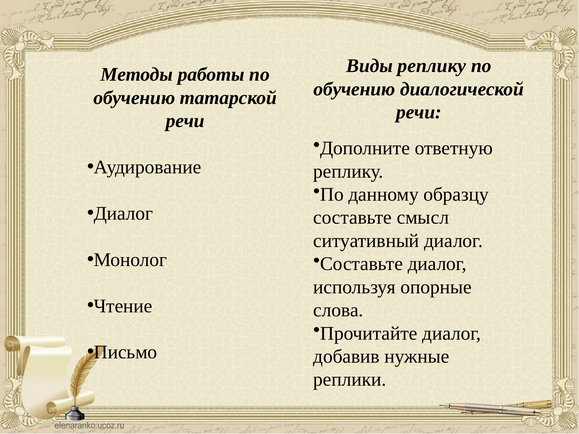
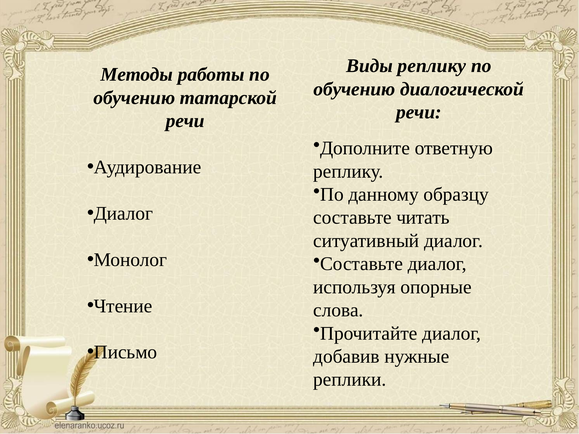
смысл: смысл -> читать (423, 218)
